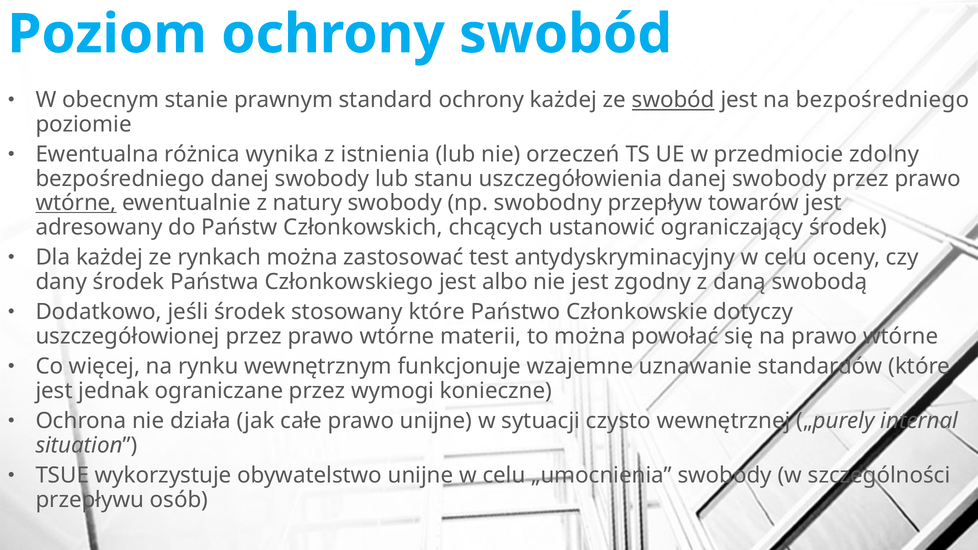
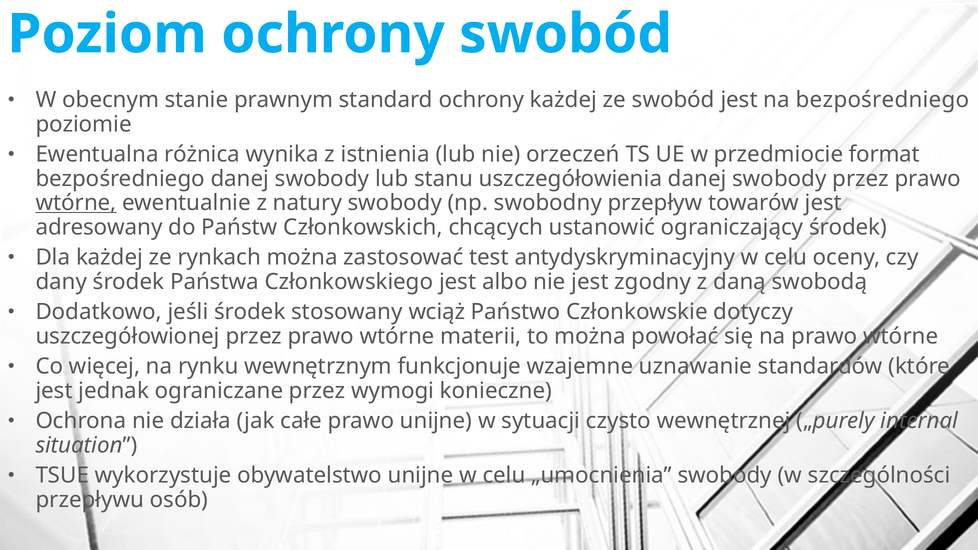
swobód underline: present -> none (673, 100)
zdolny: zdolny -> format (884, 155)
stosowany które: które -> wciąż (437, 312)
